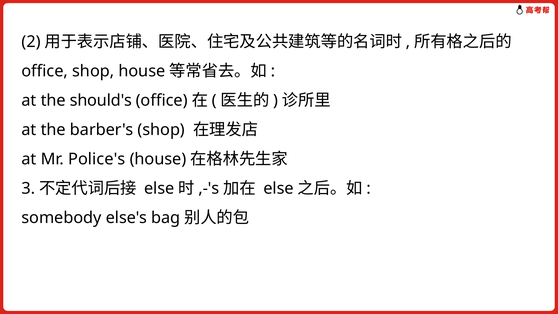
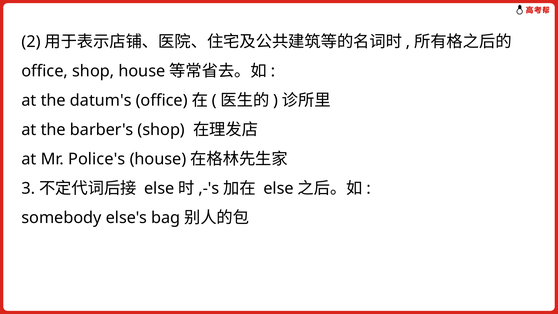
should's: should's -> datum's (101, 100)
